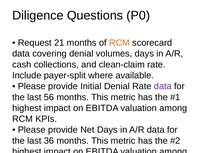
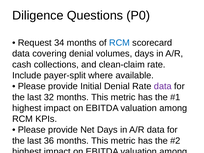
21: 21 -> 34 (59, 43)
RCM colour: orange -> blue (119, 43)
56: 56 -> 32 (49, 97)
